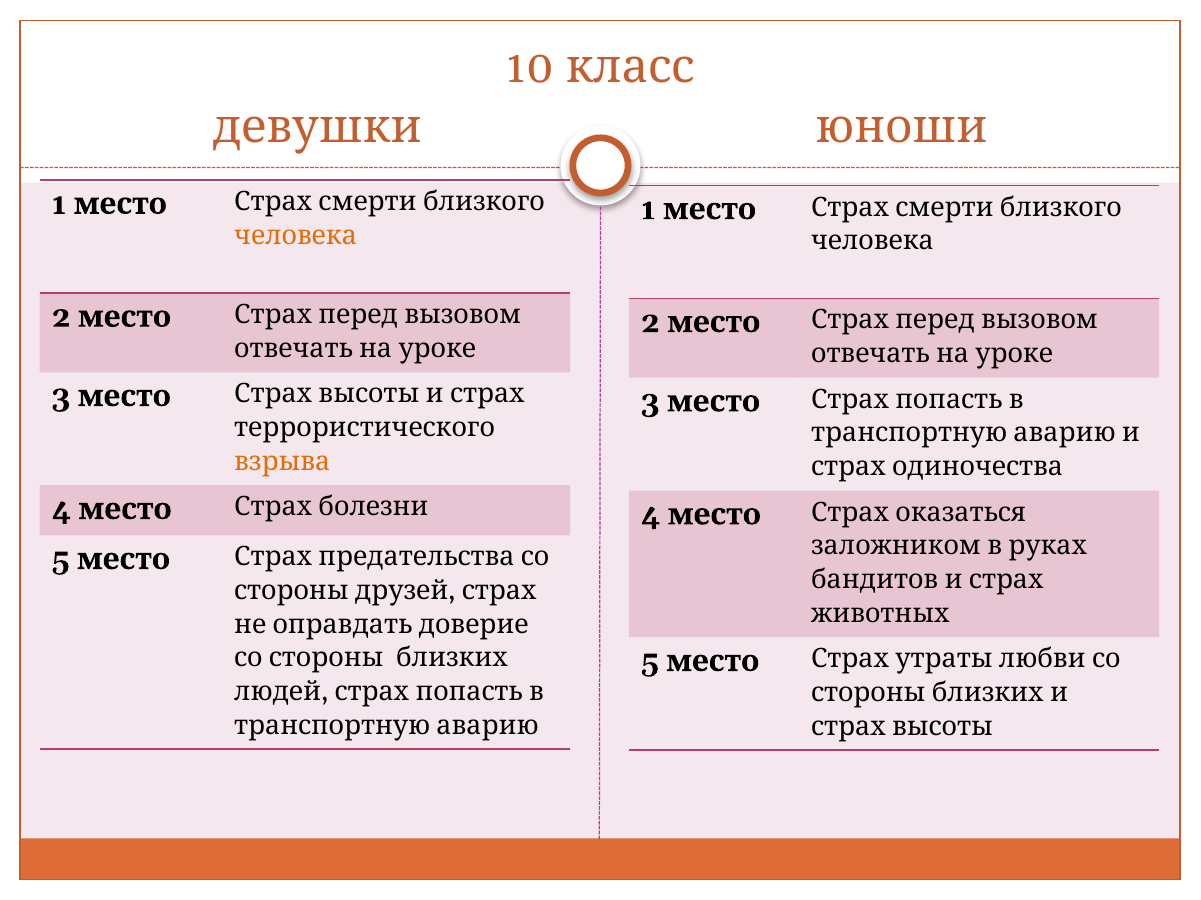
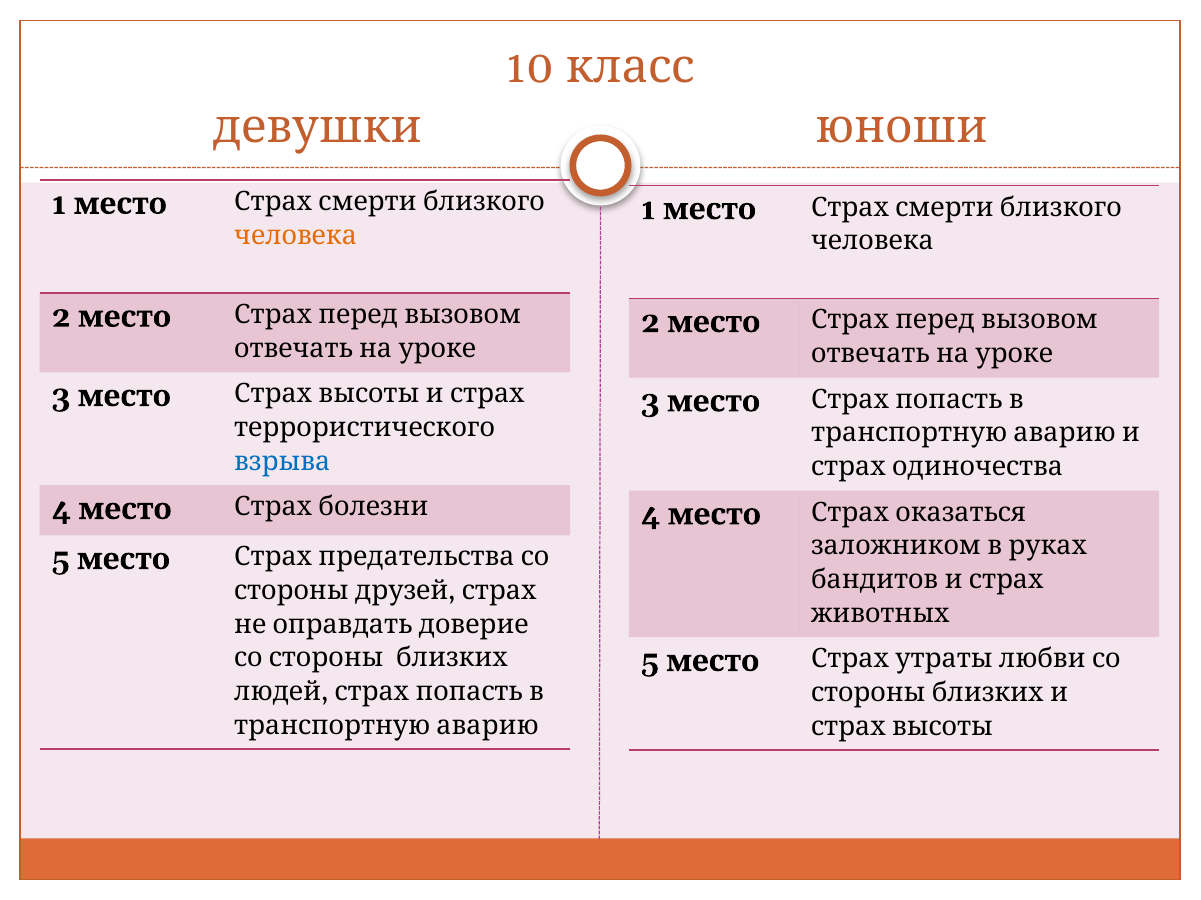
взрыва colour: orange -> blue (282, 462)
